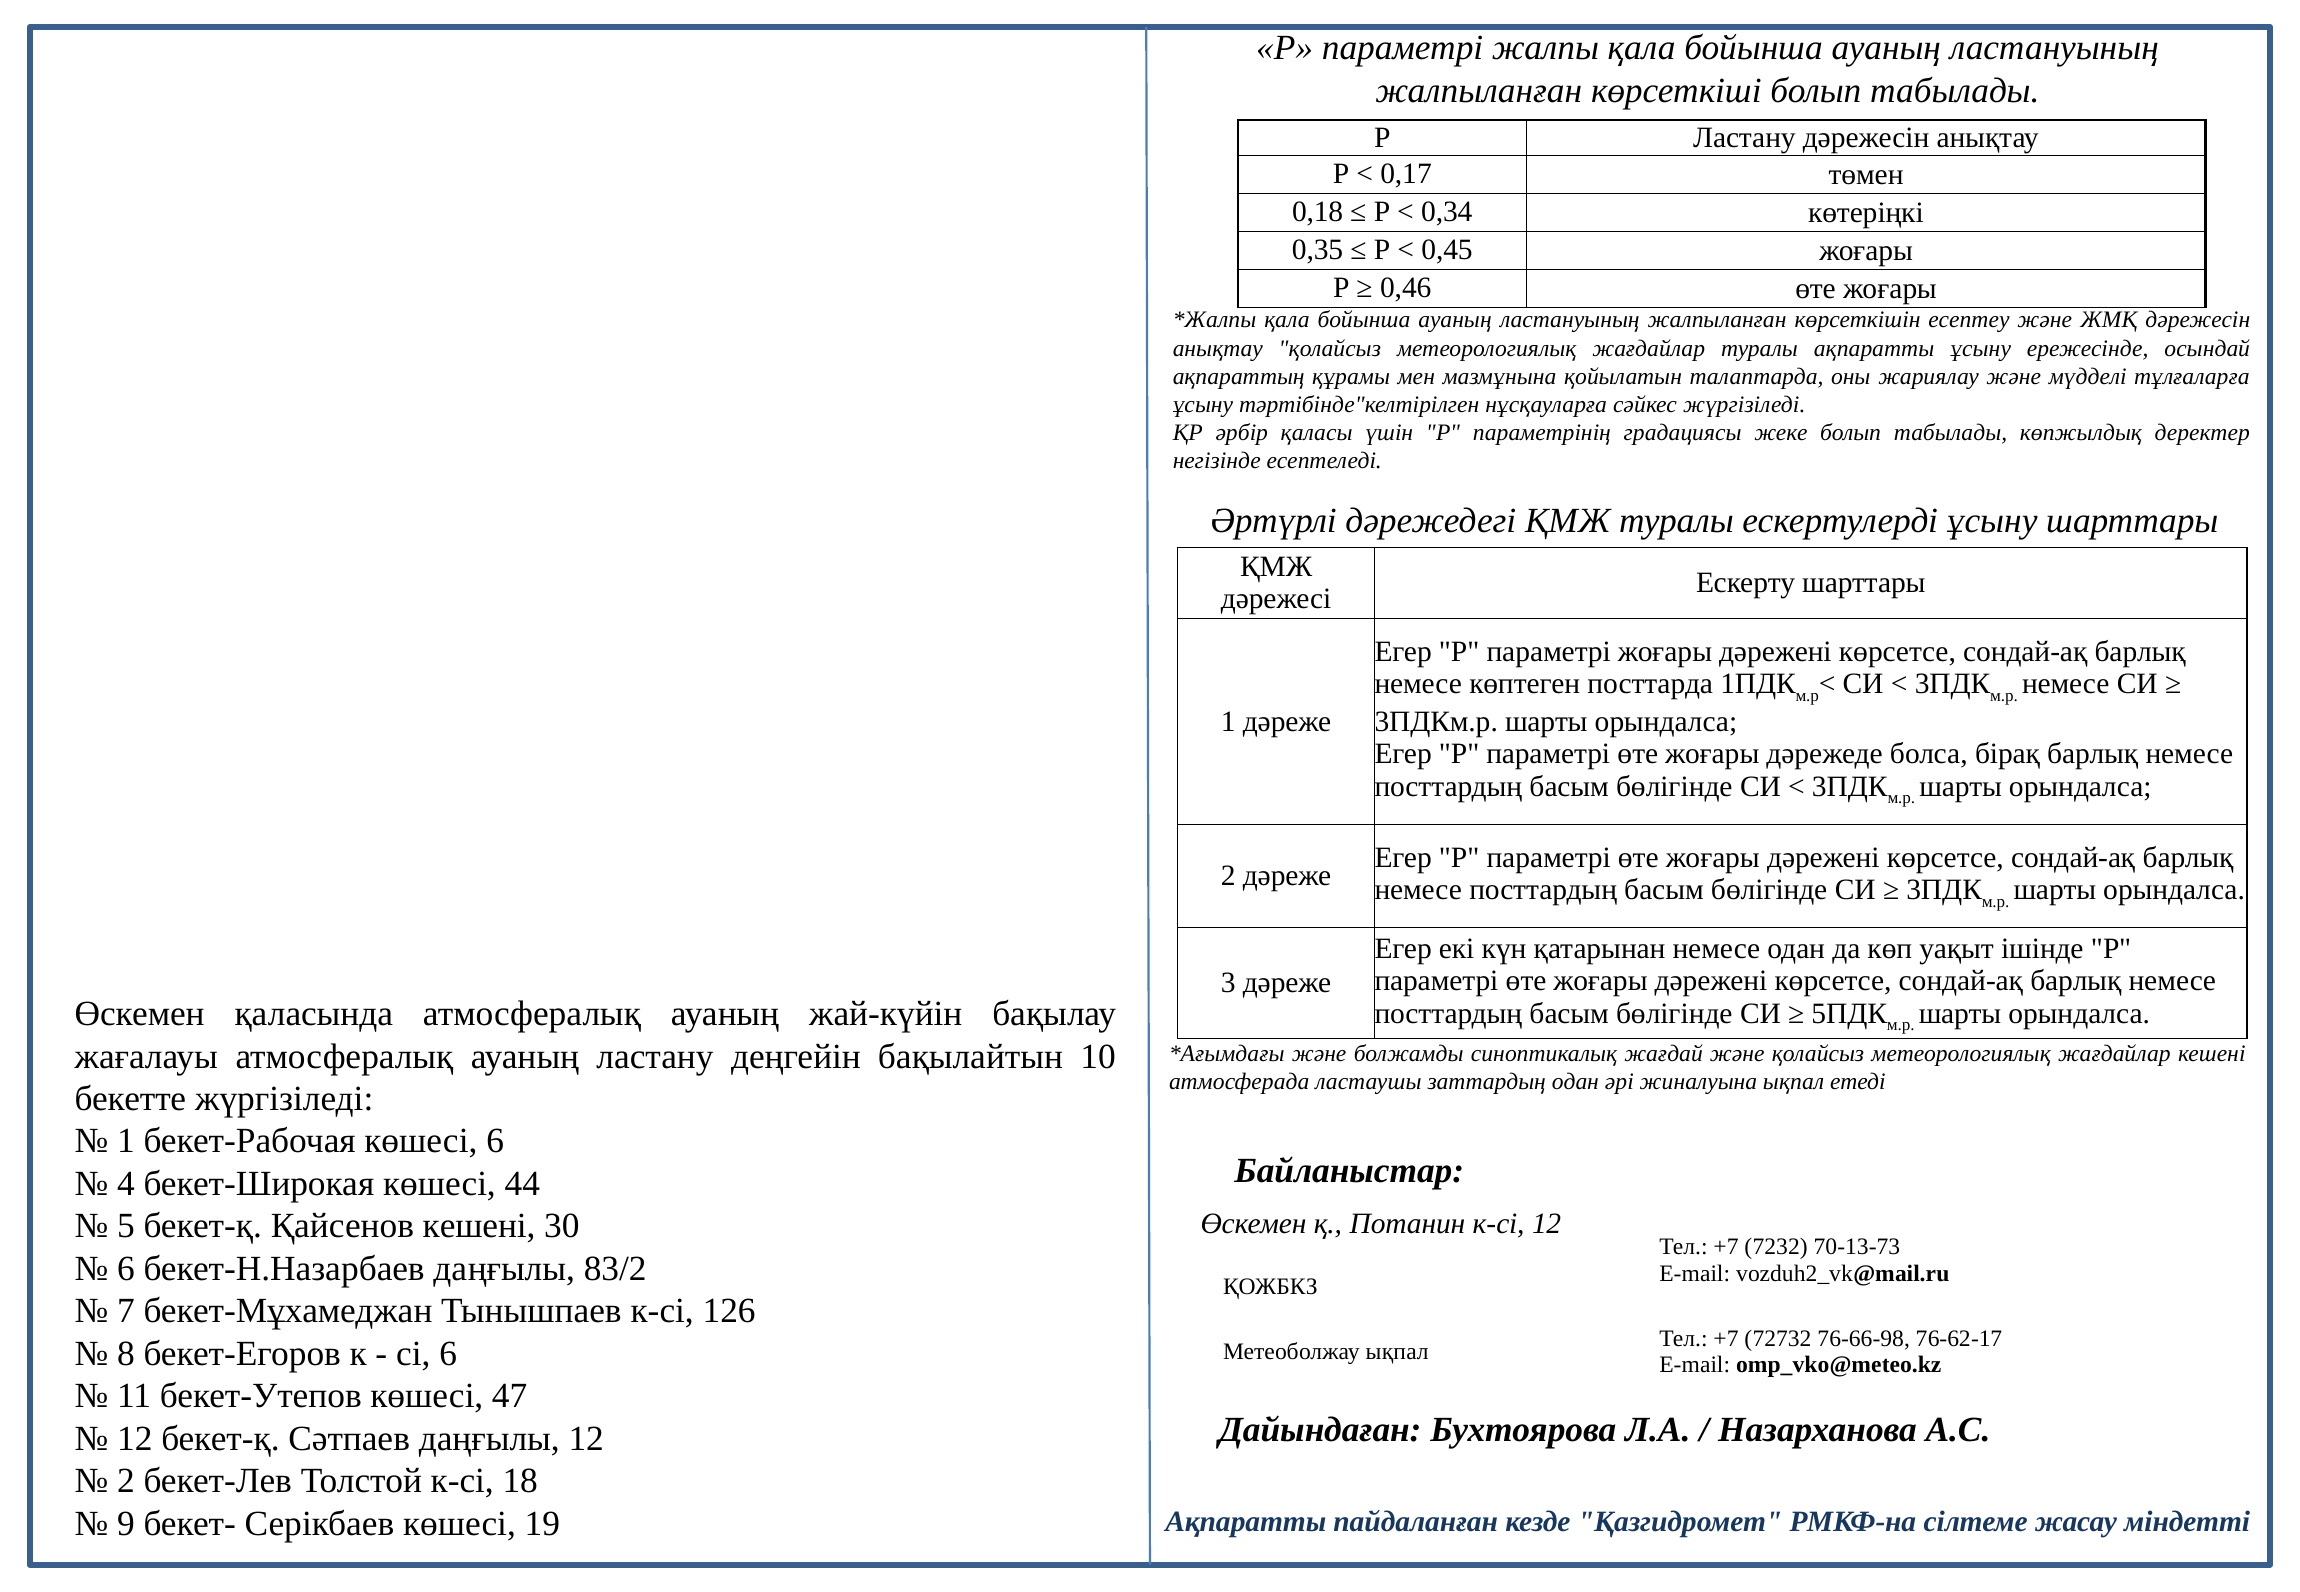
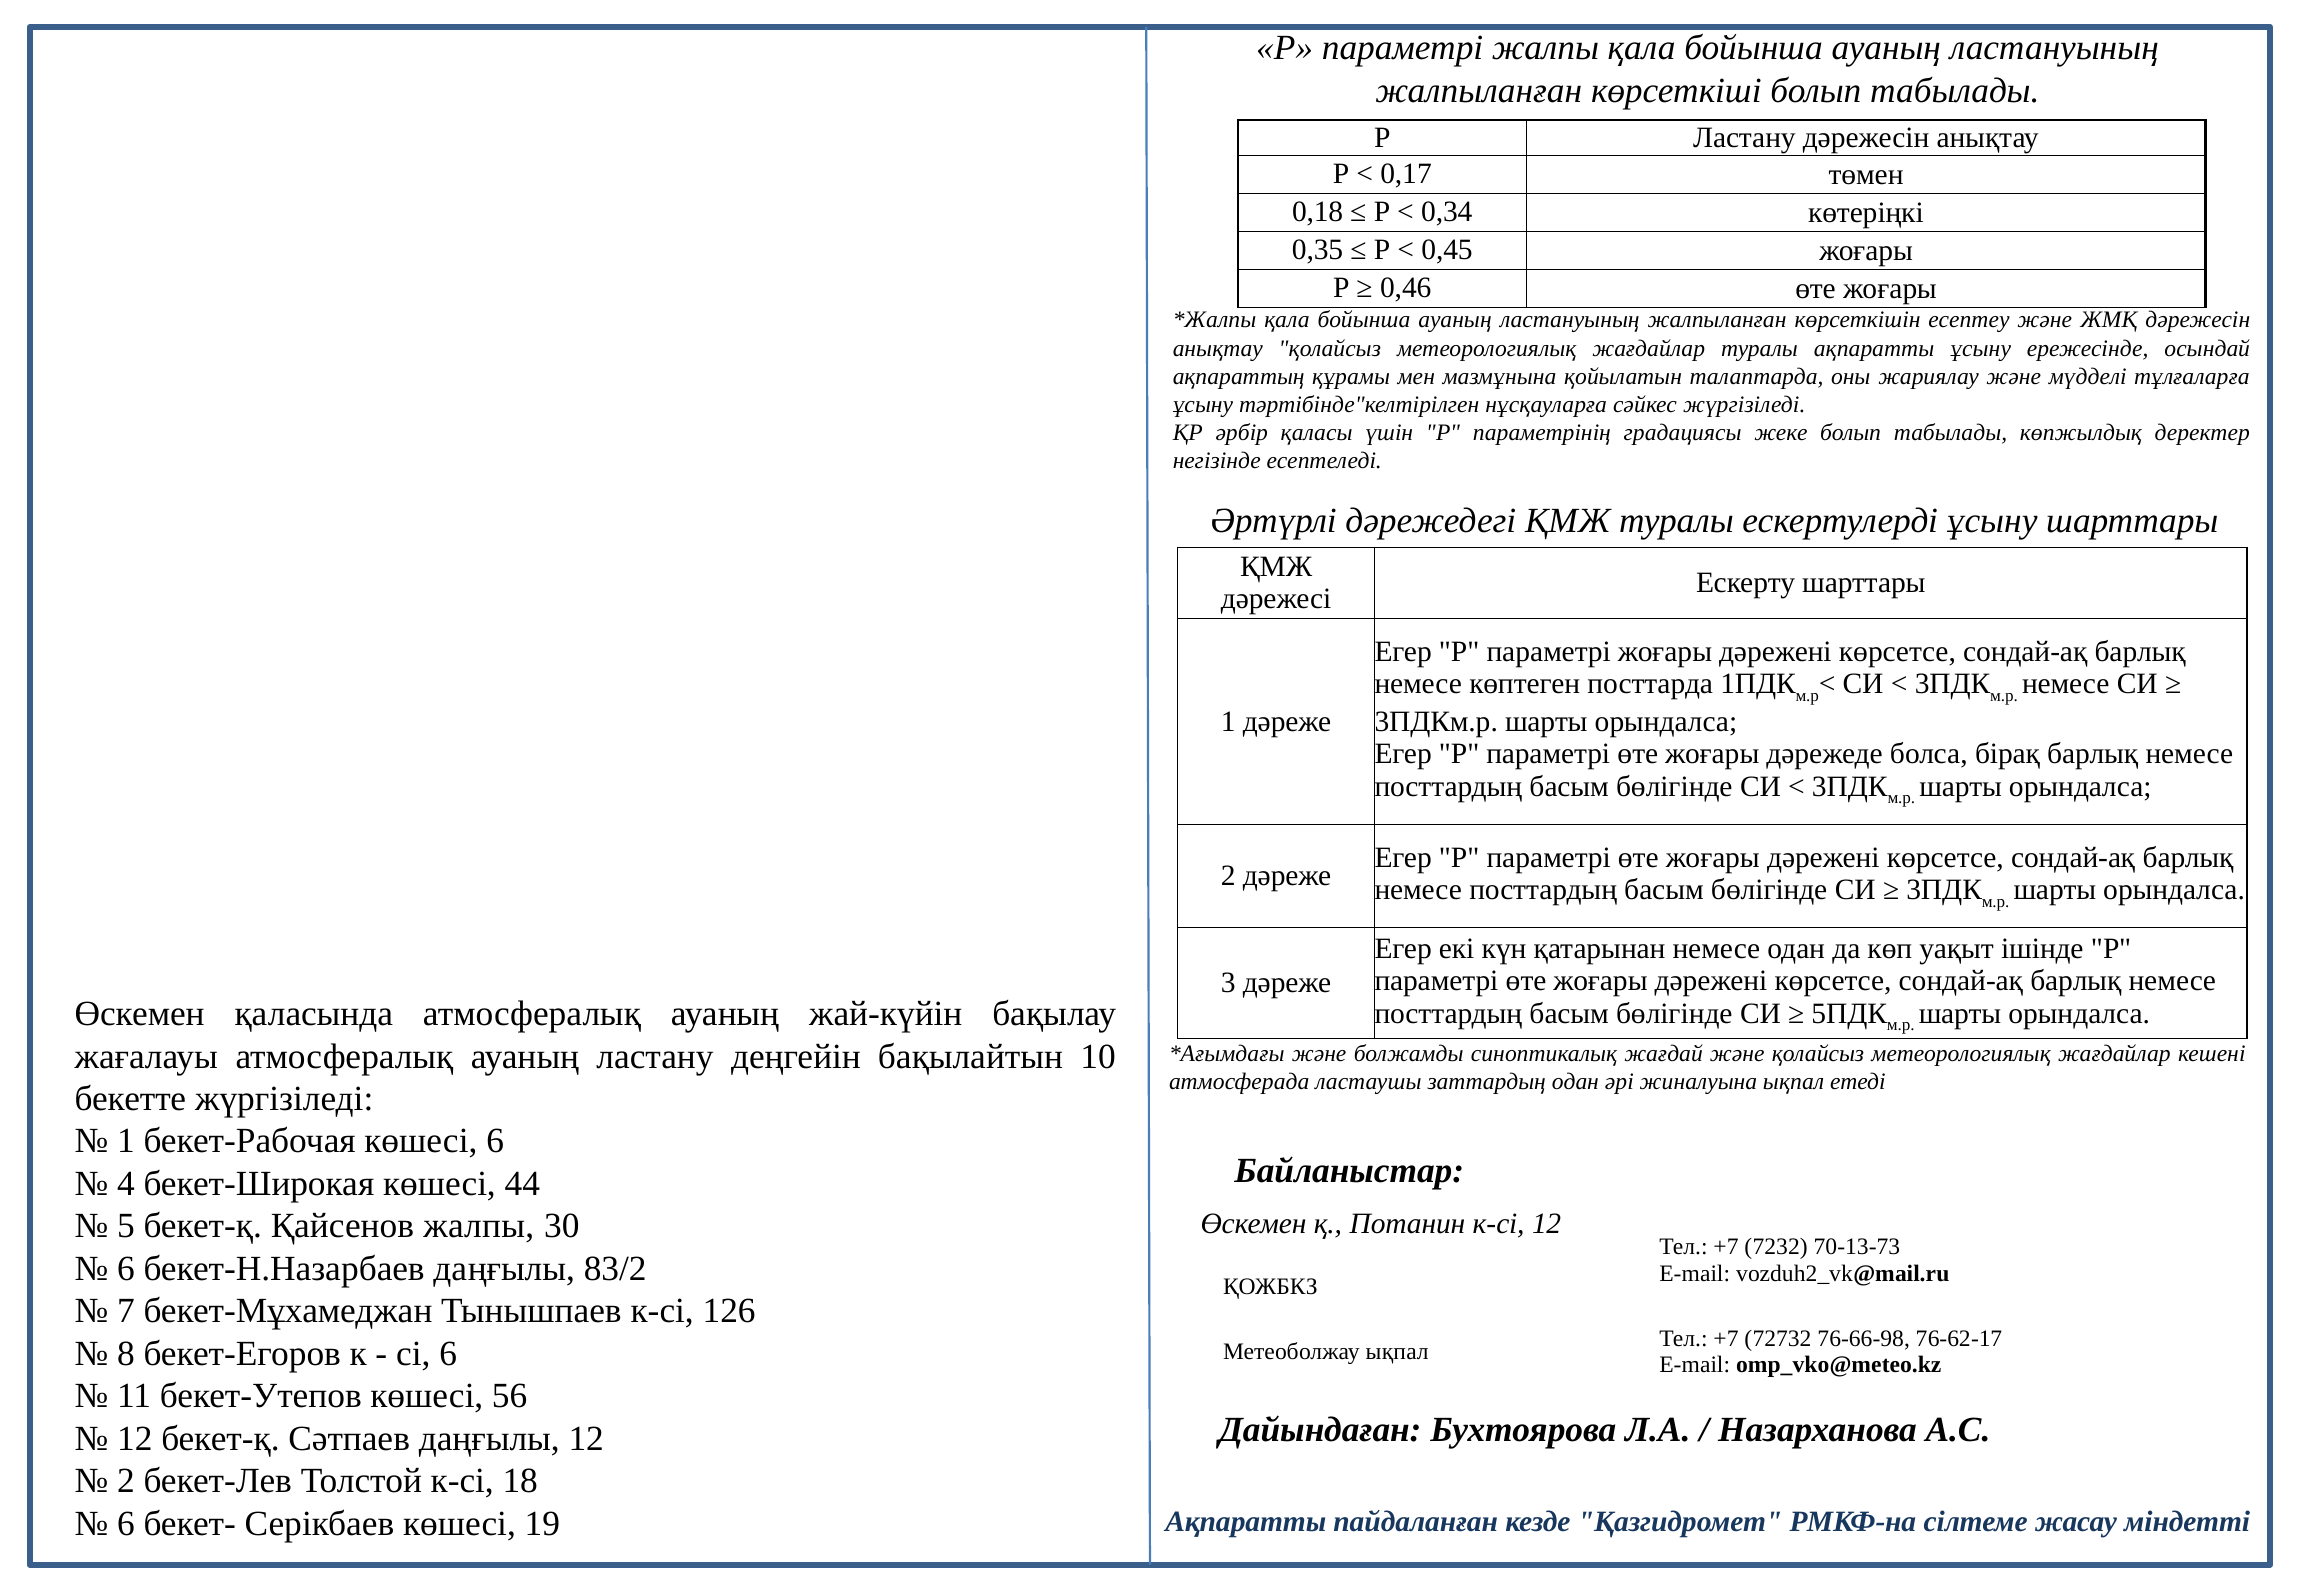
Қайсенов кешені: кешені -> жалпы (479, 1226)
47: 47 -> 56 (510, 1396)
9: 9 -> 6 (126, 1524)
